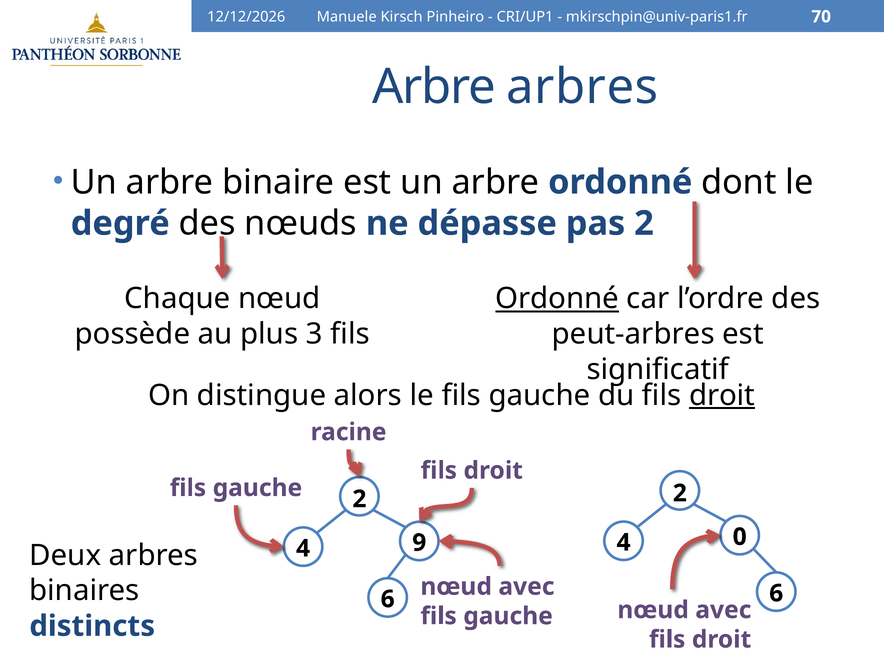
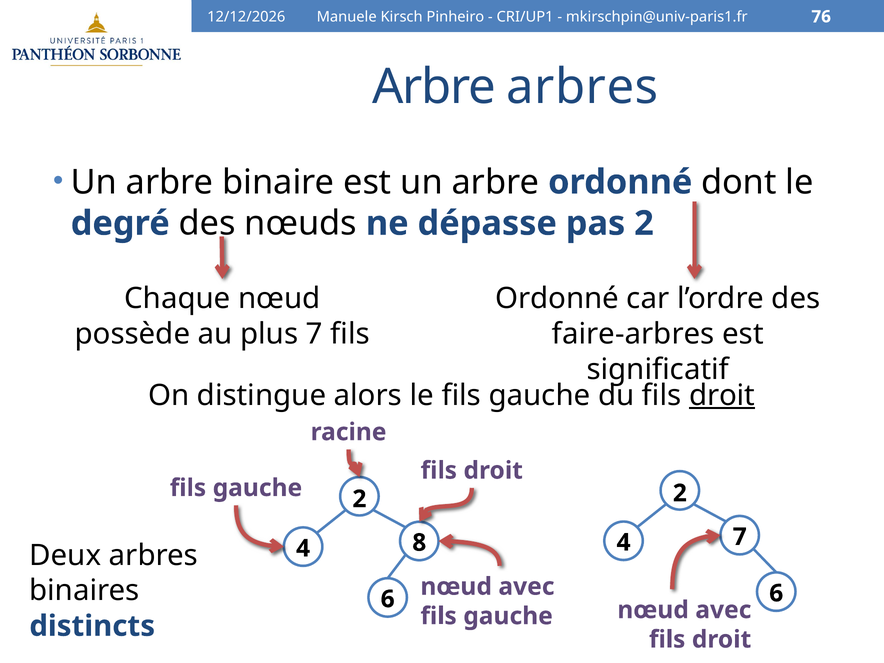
70: 70 -> 76 (821, 17)
Ordonné underline: present -> none (557, 299)
plus 3: 3 -> 7 (314, 334)
peut-arbres: peut-arbres -> faire-arbres (633, 334)
4 0: 0 -> 7 (740, 537)
9: 9 -> 8 (419, 543)
